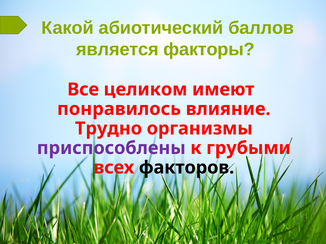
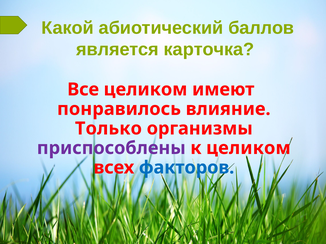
факторы: факторы -> карточка (209, 50)
Трудно: Трудно -> Только (108, 129)
к грубыми: грубыми -> целиком (248, 148)
факторов colour: black -> blue (187, 168)
